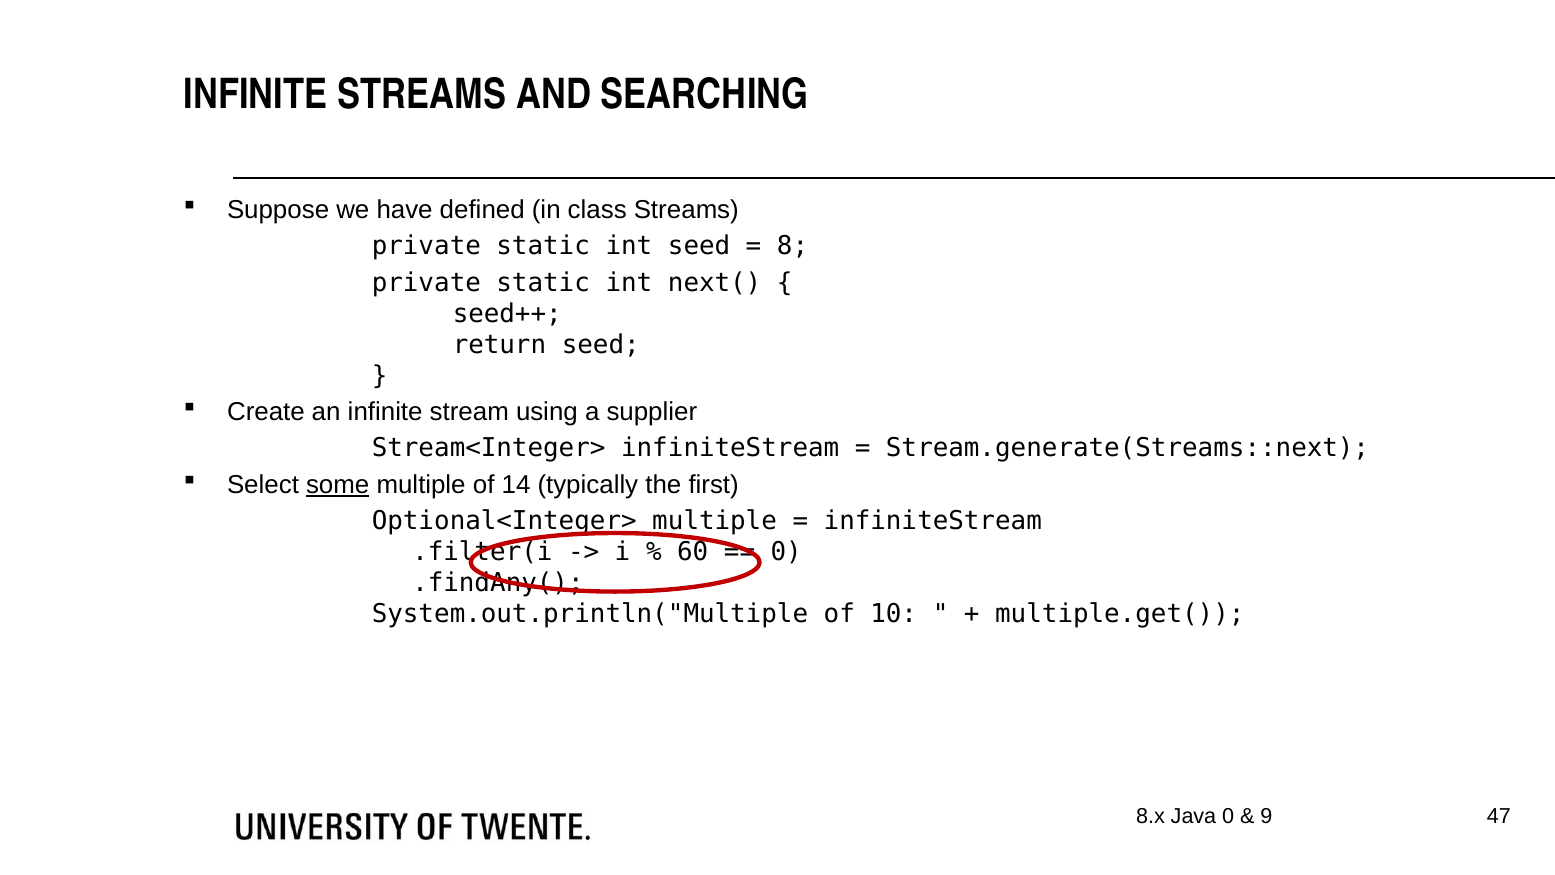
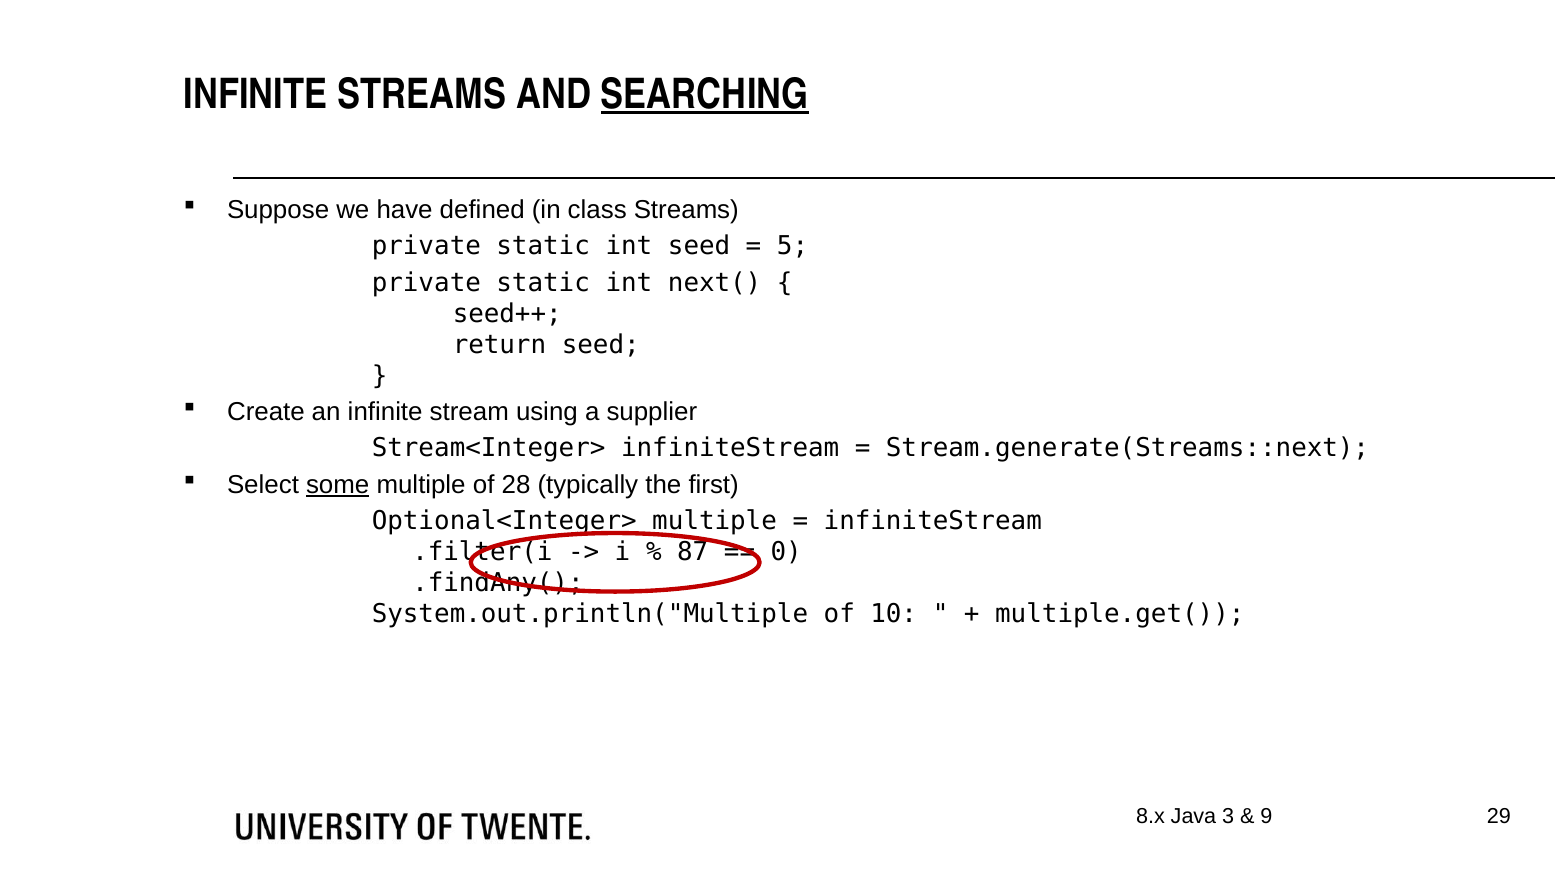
SEARCHING underline: none -> present (705, 95)
8: 8 -> 5 (793, 246)
14: 14 -> 28 (516, 485)
60: 60 -> 87 (693, 552)
Java 0: 0 -> 3 (1228, 816)
47: 47 -> 29 (1499, 816)
